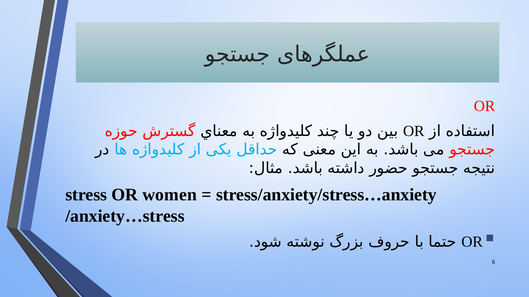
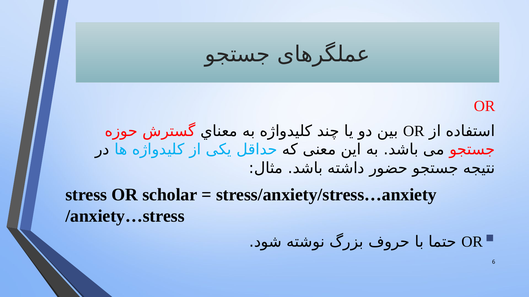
women: women -> scholar (170, 195)
